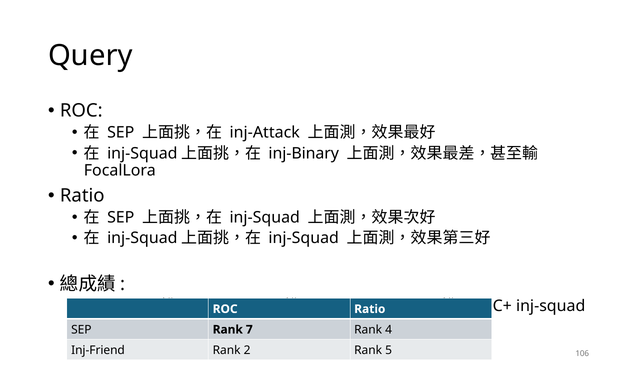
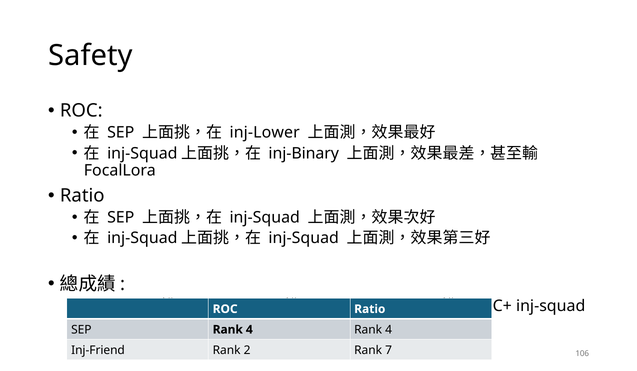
Query: Query -> Safety (90, 55)
inj-Attack: inj-Attack -> inj-Lower (265, 133)
SEP Rank 7: 7 -> 4 (249, 330)
5: 5 -> 7 (389, 350)
